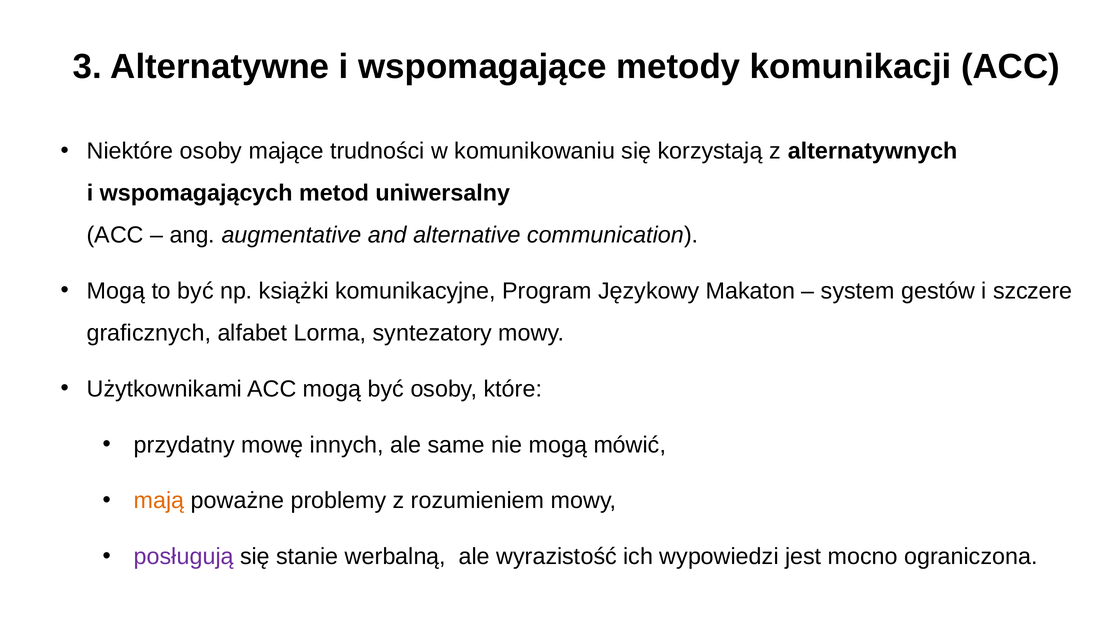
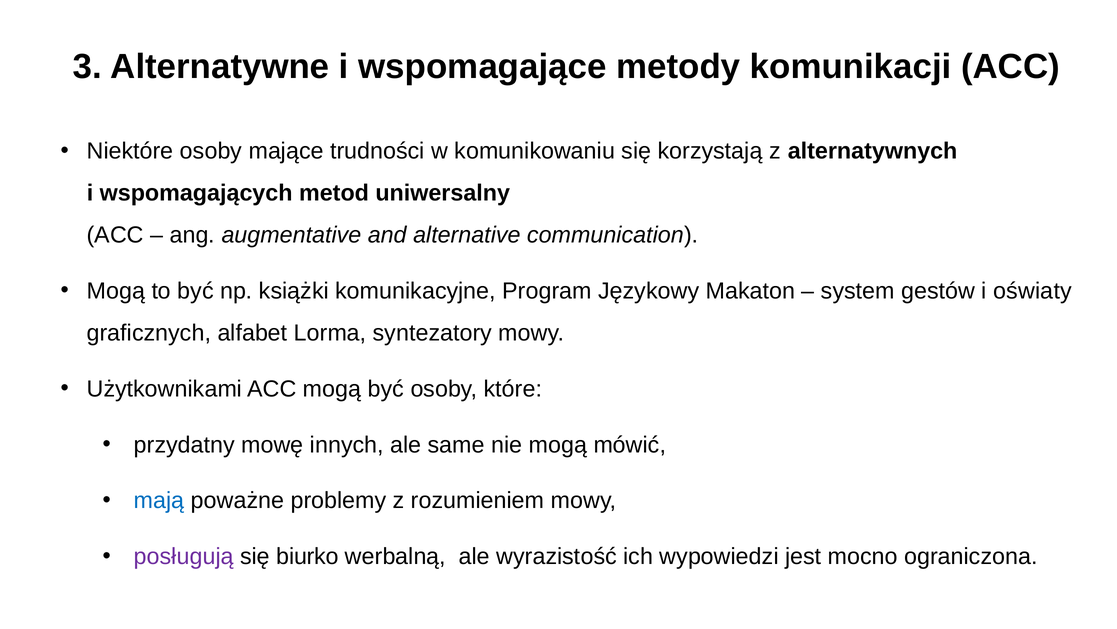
szczere: szczere -> oświaty (1032, 291)
mają colour: orange -> blue (159, 500)
stanie: stanie -> biurko (307, 556)
